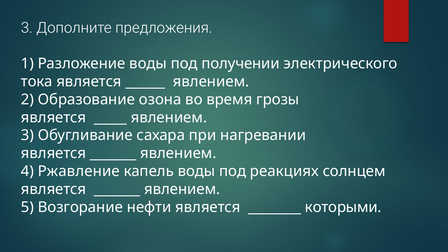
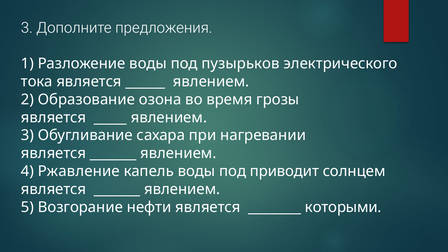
получении: получении -> пузырьков (241, 64)
реакциях: реакциях -> приводит (284, 171)
